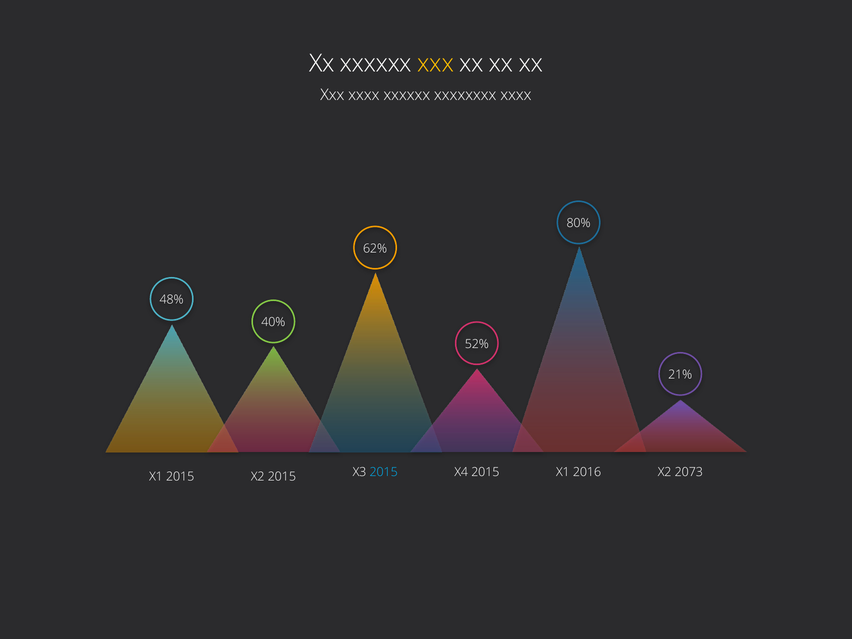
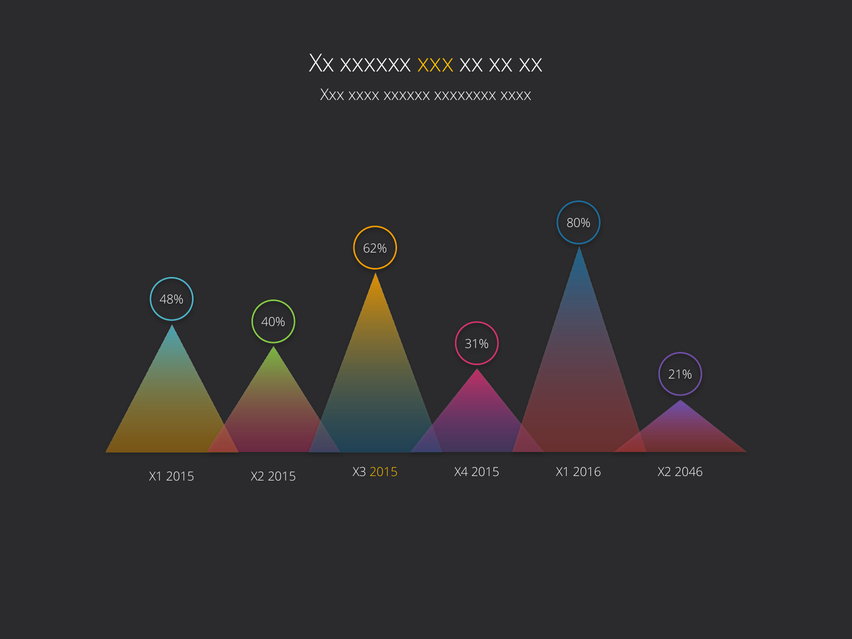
52%: 52% -> 31% (477, 344)
2015 colour: light blue -> yellow (384, 472)
2073: 2073 -> 2046 (689, 472)
